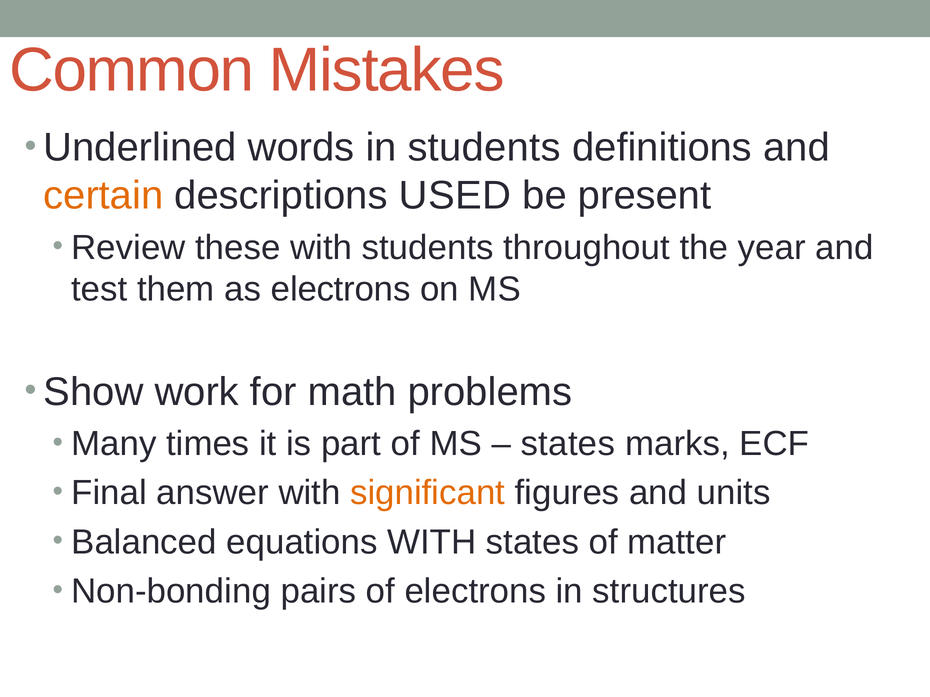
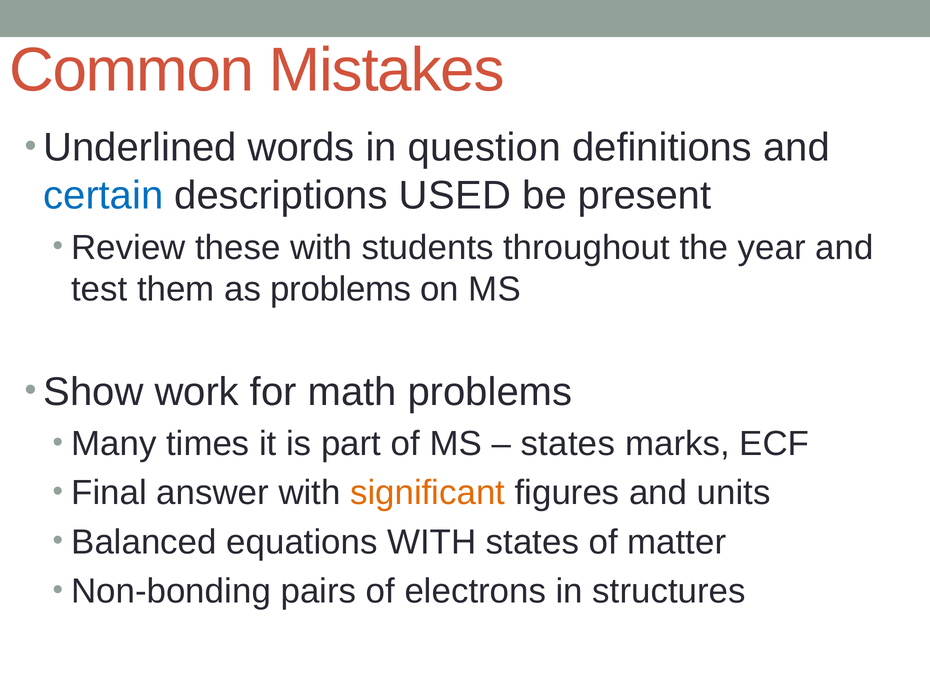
in students: students -> question (484, 148)
certain colour: orange -> blue (103, 196)
as electrons: electrons -> problems (341, 290)
